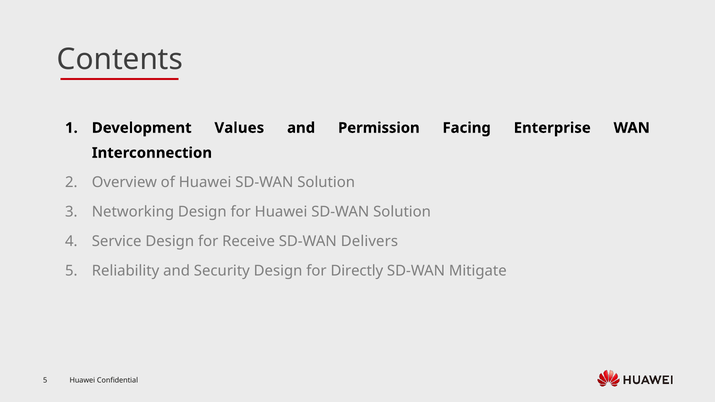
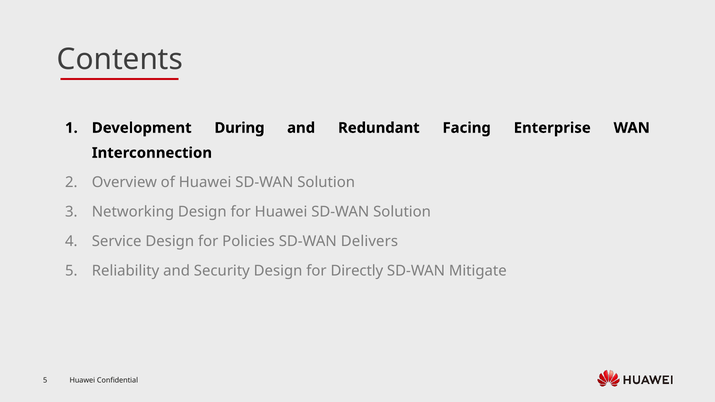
Values: Values -> During (239, 128)
Permission: Permission -> Redundant (379, 128)
Receive: Receive -> Policies (249, 241)
